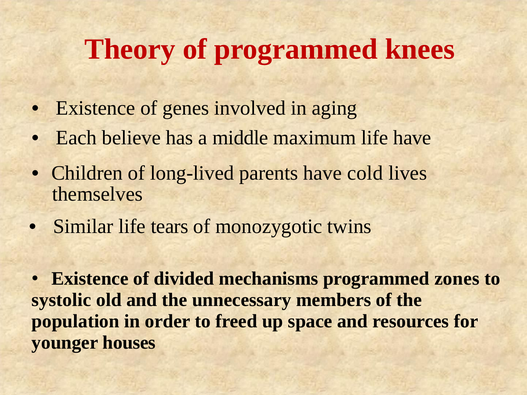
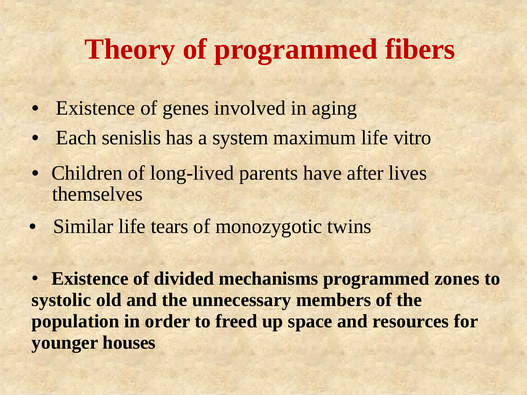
knees: knees -> fibers (420, 49)
believe: believe -> senislis (131, 138)
middle: middle -> system (240, 138)
life have: have -> vitro (412, 138)
cold: cold -> after (365, 173)
